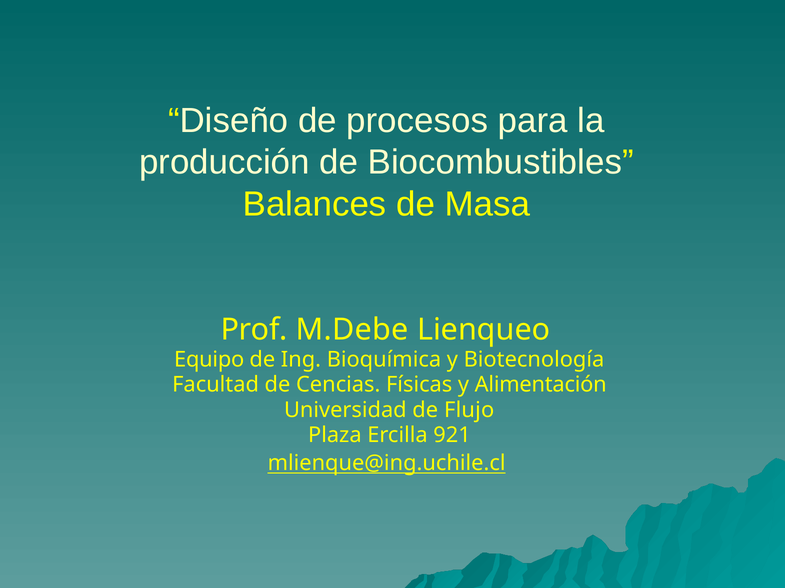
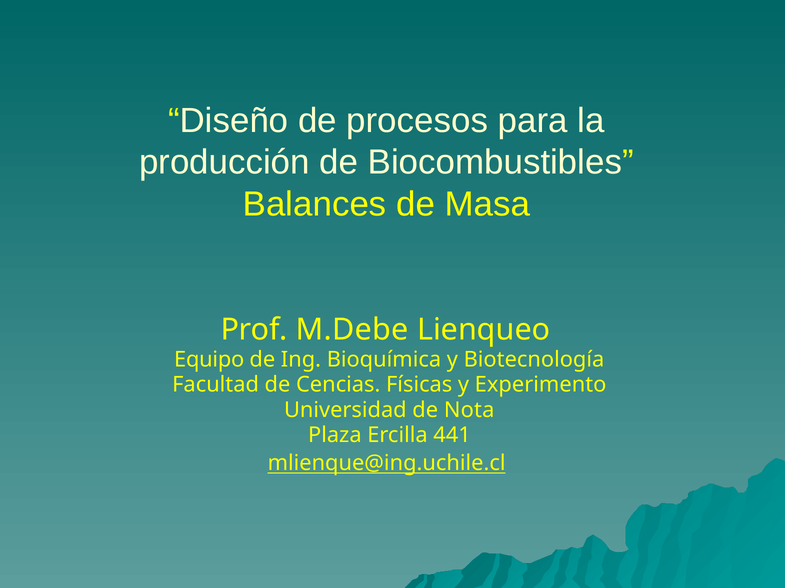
Alimentación: Alimentación -> Experimento (541, 385)
Flujo: Flujo -> Nota (469, 411)
921: 921 -> 441 (452, 436)
